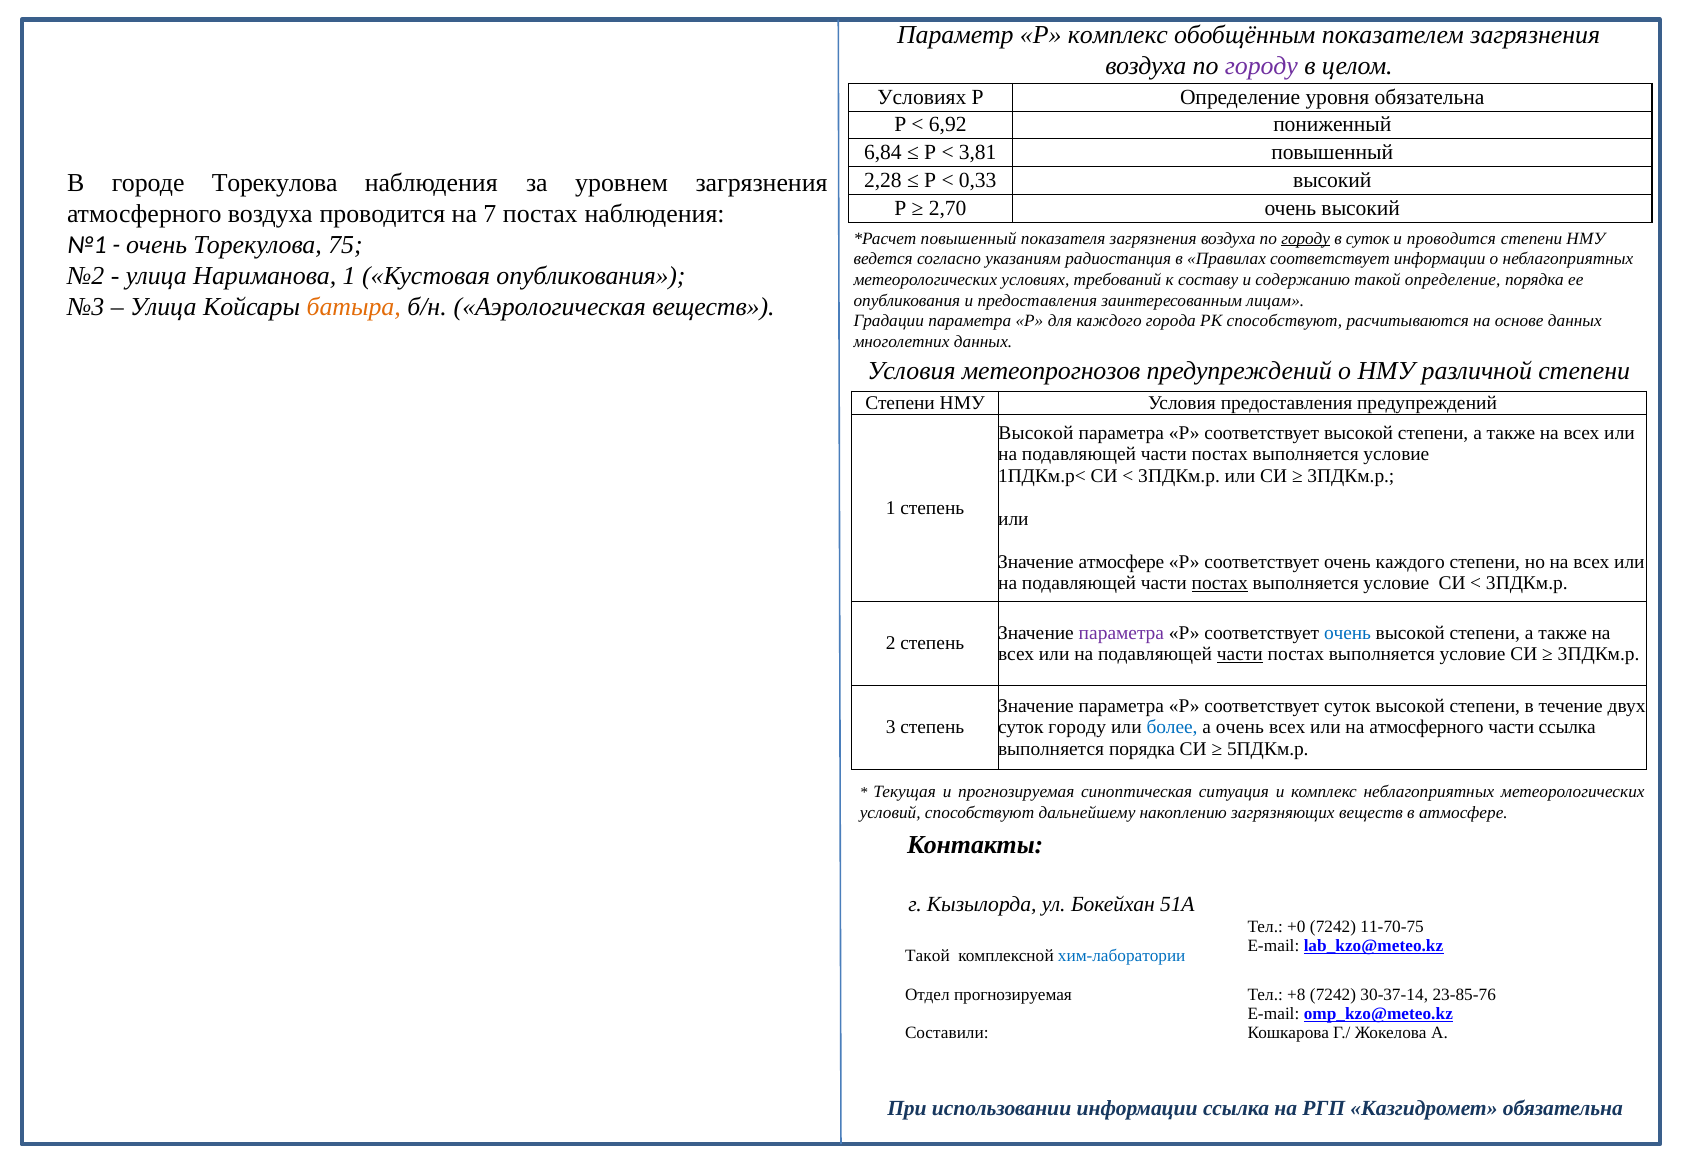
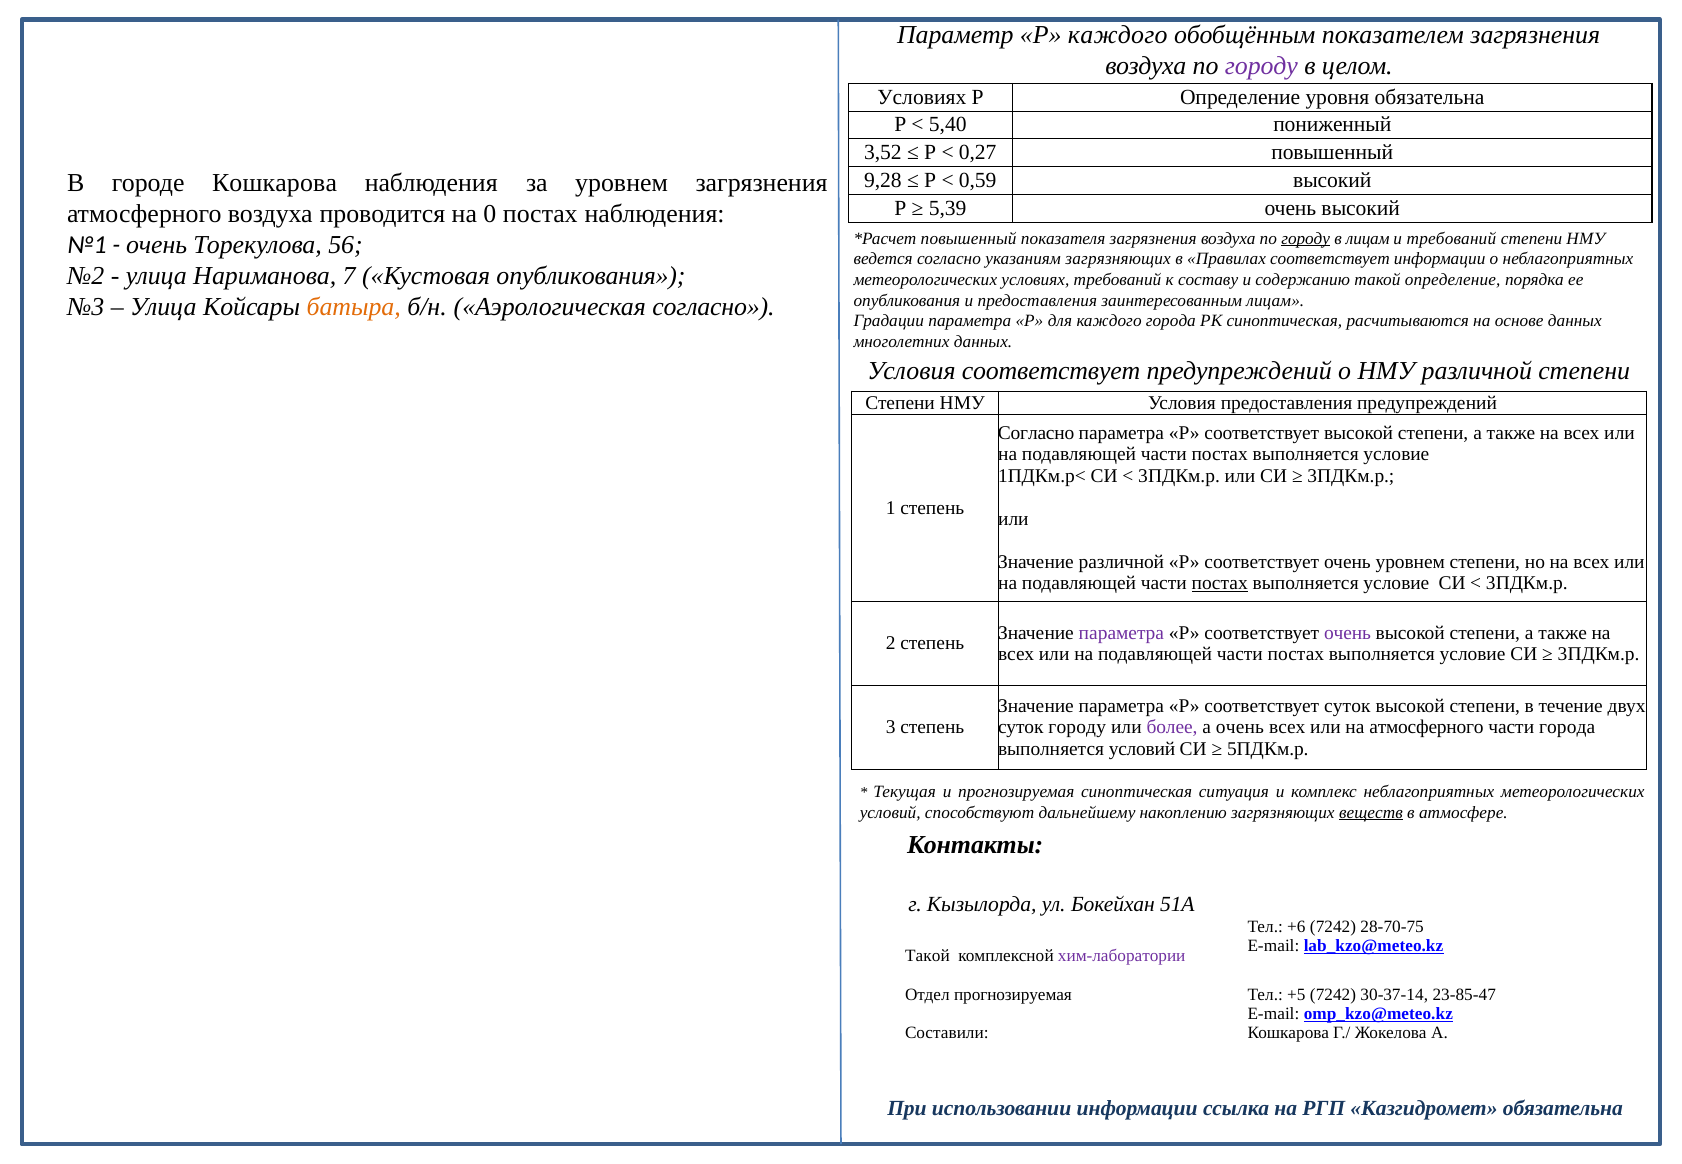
Р комплекс: комплекс -> каждого (1118, 35)
6,92: 6,92 -> 5,40 (948, 125)
6,84: 6,84 -> 3,52 (883, 153)
3,81: 3,81 -> 0,27 (978, 153)
2,28: 2,28 -> 9,28 (883, 180)
0,33: 0,33 -> 0,59 (978, 180)
городе Торекулова: Торекулова -> Кошкарова (275, 183)
2,70: 2,70 -> 5,39 (948, 208)
7: 7 -> 0 (490, 214)
в суток: суток -> лицам (1368, 238)
и проводится: проводится -> требований (1451, 238)
75: 75 -> 56 (346, 245)
указаниям радиостанция: радиостанция -> загрязняющих (1118, 259)
Нариманова 1: 1 -> 7 (349, 276)
Аэрологическая веществ: веществ -> согласно (713, 307)
РК способствуют: способствуют -> синоптическая (1284, 321)
Условия метеопрогнозов: метеопрогнозов -> соответствует (1051, 371)
Высокой: Высокой -> Согласно (1036, 433)
Значение атмосфере: атмосфере -> различной (1121, 562)
очень каждого: каждого -> уровнем (1410, 562)
очень colour: blue -> purple (1348, 633)
части underline: present -> none (1240, 654)
более colour: blue -> purple (1172, 728)
части ссылка: ссылка -> города (1567, 728)
выполняется порядка: порядка -> условий (1142, 749)
веществ underline: none -> present (1371, 813)
+0: +0 -> +6 (1296, 927)
11-70-75: 11-70-75 -> 28-70-75 (1392, 927)
хим-лаборатории colour: blue -> purple (1122, 956)
+8: +8 -> +5 (1296, 995)
23-85-76: 23-85-76 -> 23-85-47 (1464, 995)
